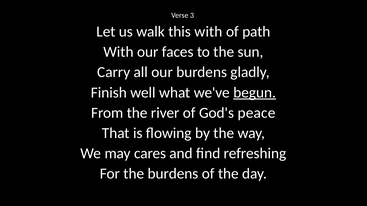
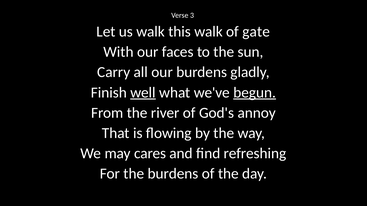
this with: with -> walk (209, 32)
path: path -> gate (256, 32)
well underline: none -> present (143, 93)
peace: peace -> annoy (257, 113)
